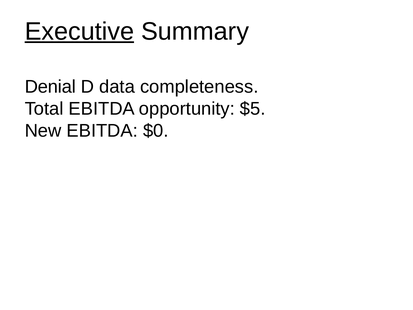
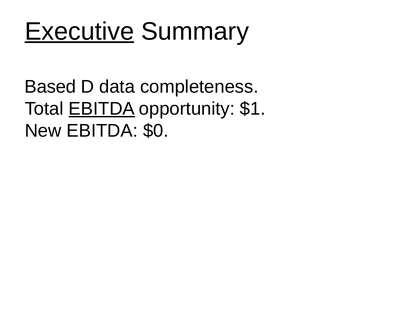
Denial: Denial -> Based (50, 87)
EBITDA underline: none -> present (102, 109)
$5: $5 -> $1 (253, 109)
